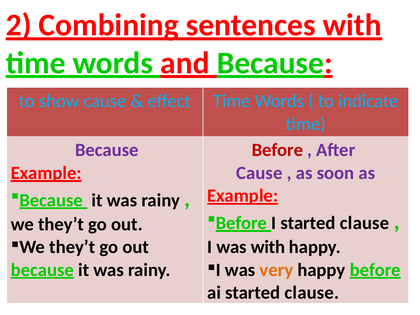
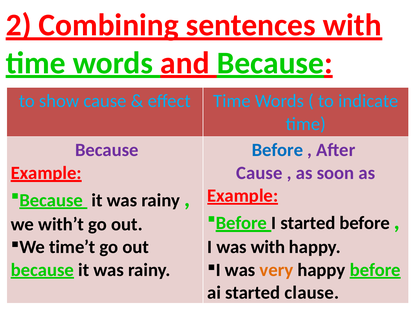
Before colour: red -> blue (278, 150)
I started clause: clause -> before (365, 223)
we they’t: they’t -> with’t (61, 224)
they’t: they’t -> time’t (72, 247)
